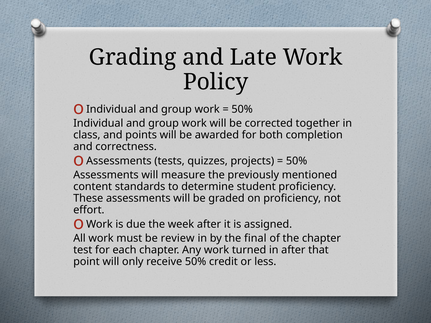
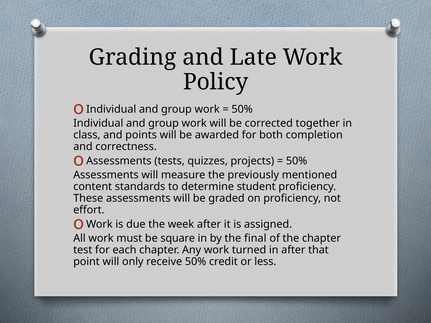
review: review -> square (178, 239)
